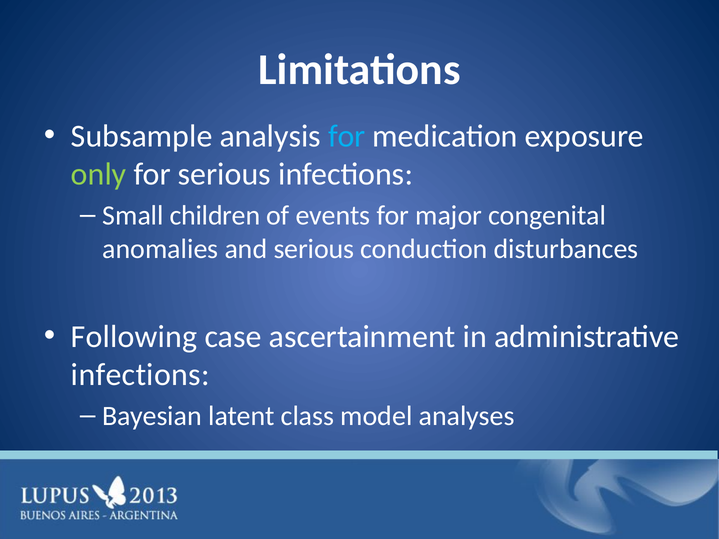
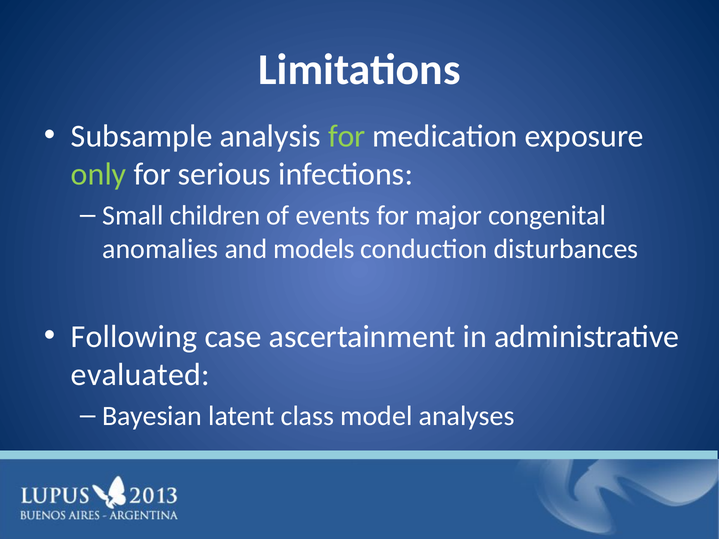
for colour: light blue -> light green (347, 136)
and serious: serious -> models (314, 249)
infections: infections -> evaluated (140, 375)
